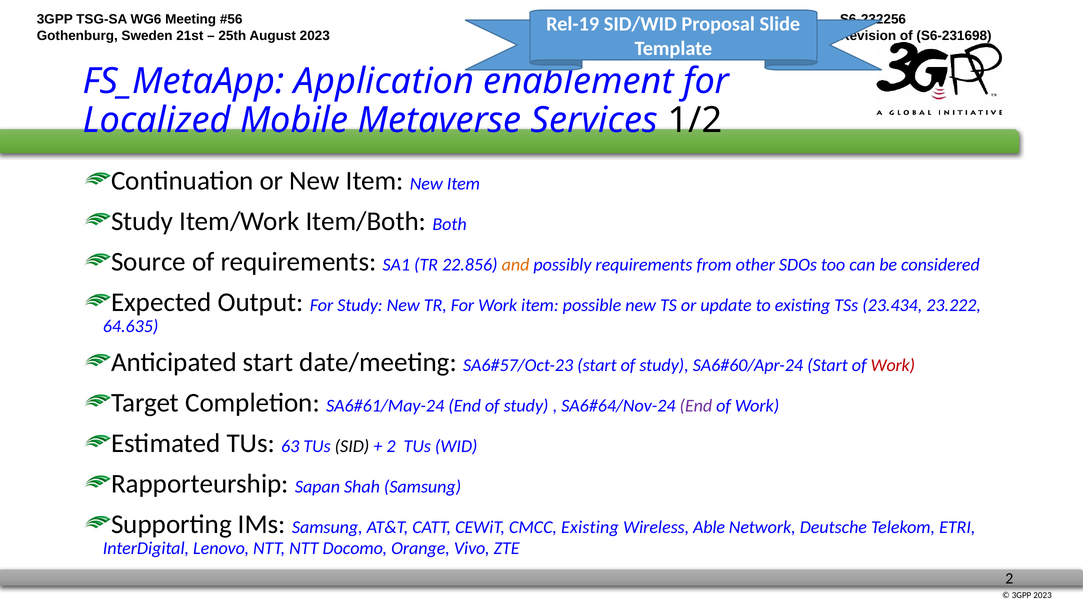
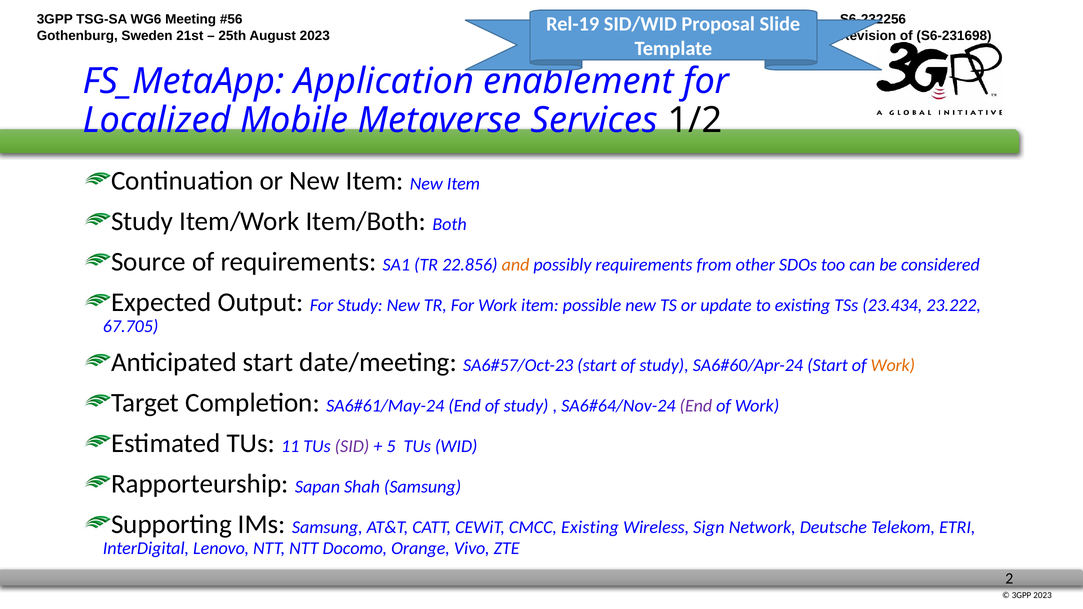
64.635: 64.635 -> 67.705 (131, 327)
Work colour: red -> orange (893, 365)
63: 63 -> 11 (290, 446)
SID colour: black -> purple (352, 446)
2: 2 -> 5 (391, 446)
Able: Able -> Sign (709, 527)
